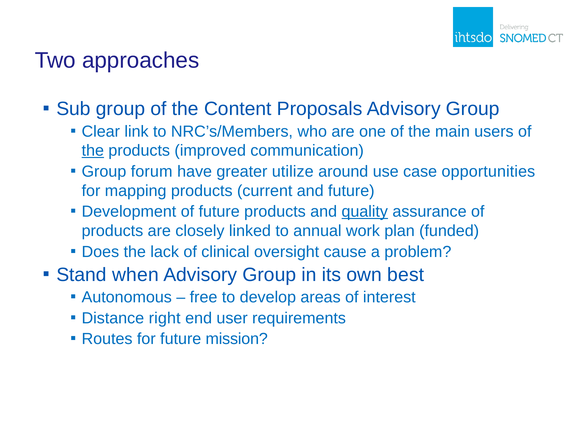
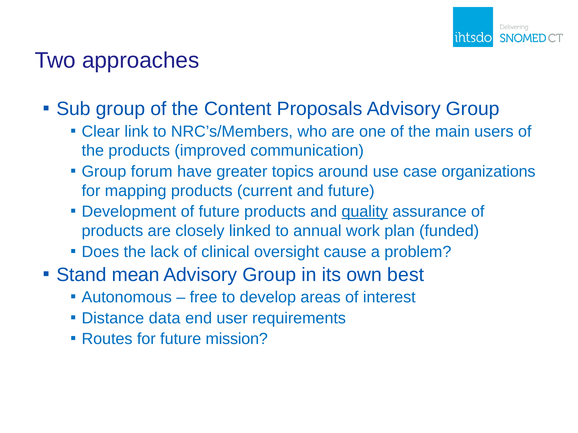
the underline: present -> none (93, 151)
utilize: utilize -> topics (293, 172)
opportunities: opportunities -> organizations (489, 172)
when: when -> mean (136, 275)
right: right -> data (165, 318)
